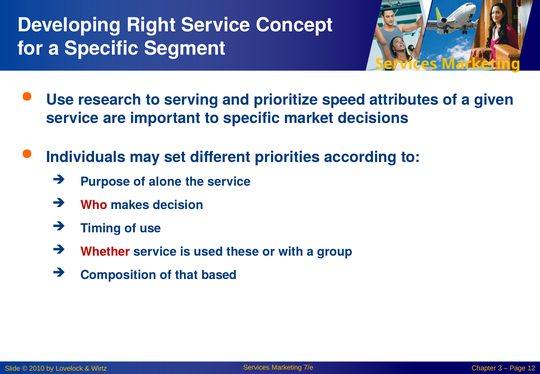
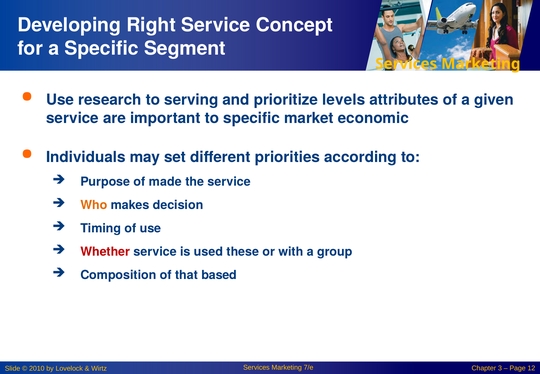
speed: speed -> levels (344, 100)
decisions: decisions -> economic (373, 118)
alone: alone -> made (165, 182)
Who colour: red -> orange (94, 205)
